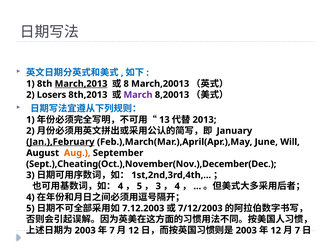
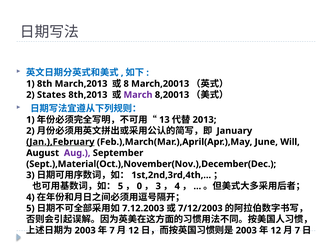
March,2013 underline: present -> none (81, 84)
Losers: Losers -> States (51, 95)
Aug colour: orange -> purple (77, 153)
Sept.),Cheating(Oct.),November(Nov.),December(Dec: Sept.),Cheating(Oct.),November(Nov.),December(Dec -> Sept.),Material(Oct.),November(Nov.),December(Dec (151, 164)
4: 4 -> 5 (120, 186)
5: 5 -> 0 (139, 186)
